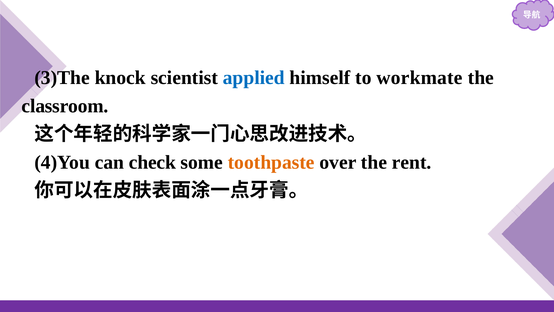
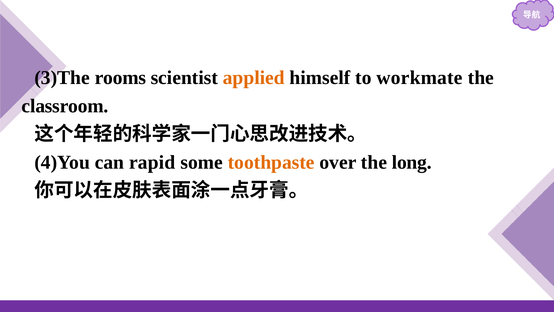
knock: knock -> rooms (120, 78)
applied colour: blue -> orange (254, 78)
check: check -> rapid (152, 162)
rent: rent -> long (412, 162)
